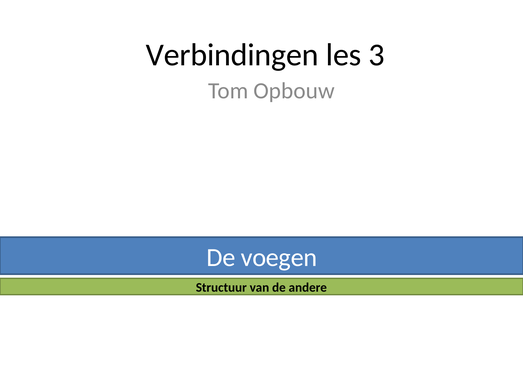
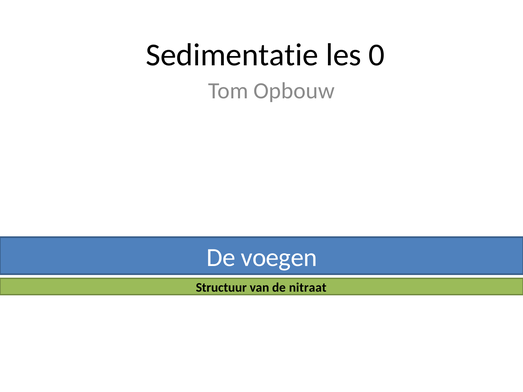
Verbindingen: Verbindingen -> Sedimentatie (232, 55)
3: 3 -> 0 (377, 55)
andere: andere -> nitraat (308, 288)
